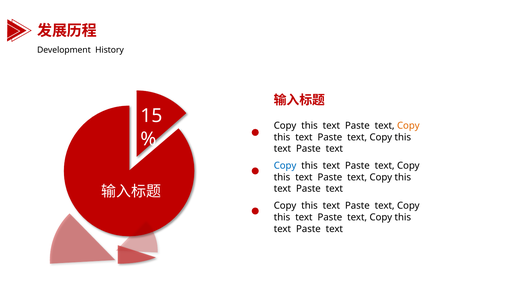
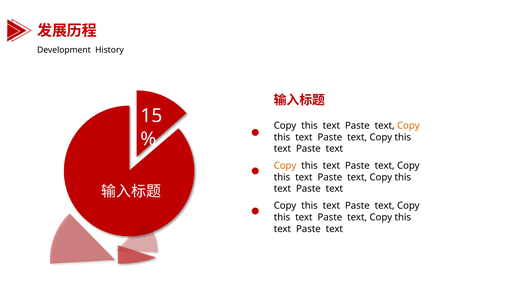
Copy colour: blue -> orange (285, 165)
